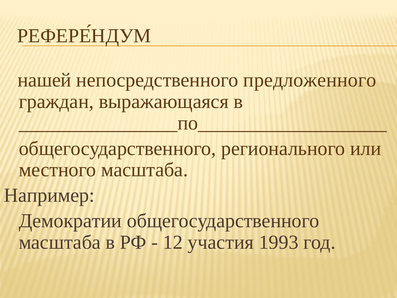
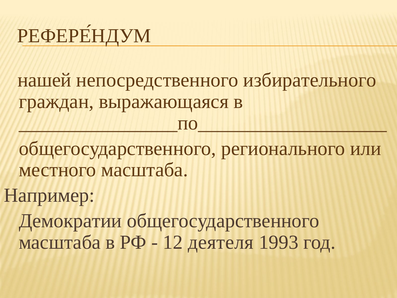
предложенного: предложенного -> избирательного (310, 80)
участия: участия -> деятеля (221, 242)
